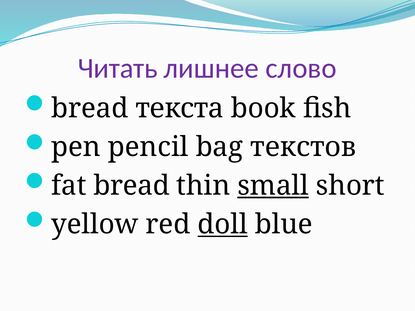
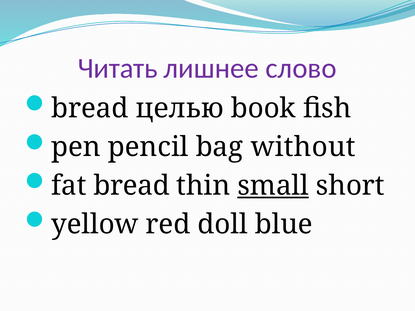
текста: текста -> целью (180, 108)
текстов: текстов -> without (303, 147)
doll underline: present -> none (223, 225)
